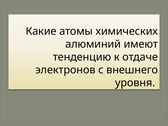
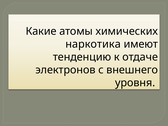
алюминий: алюминий -> наркотика (93, 44)
